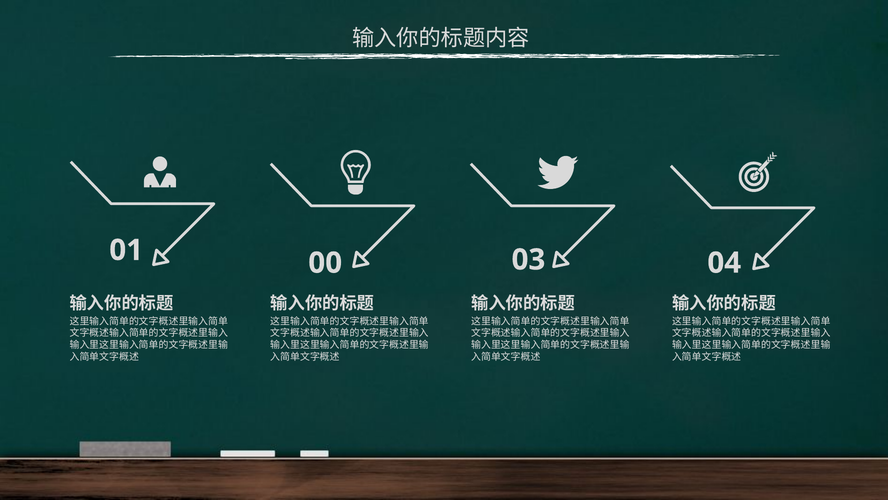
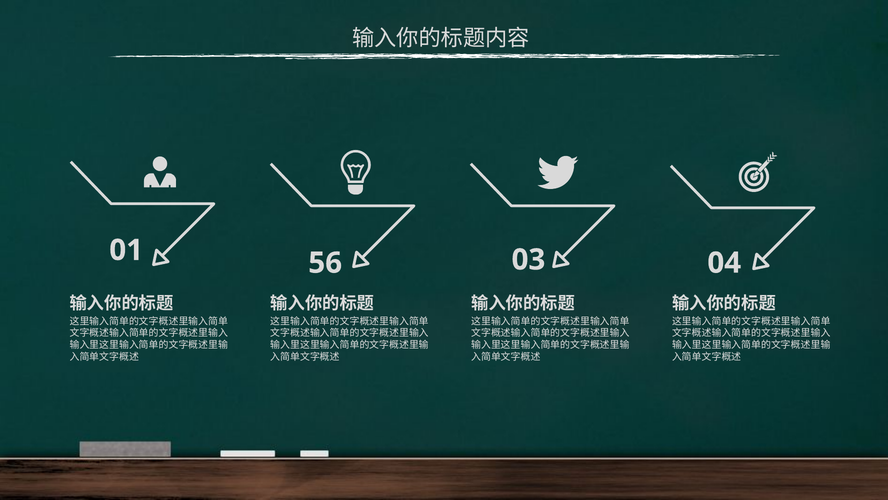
00: 00 -> 56 (325, 263)
